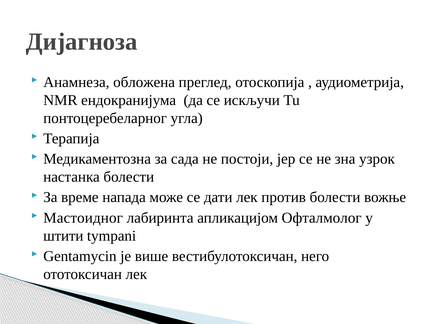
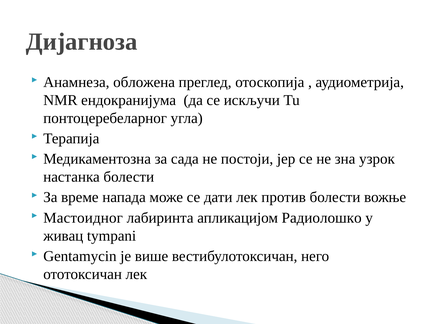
Офталмолог: Офталмолог -> Радиолошко (322, 218)
штити: штити -> живац (63, 236)
